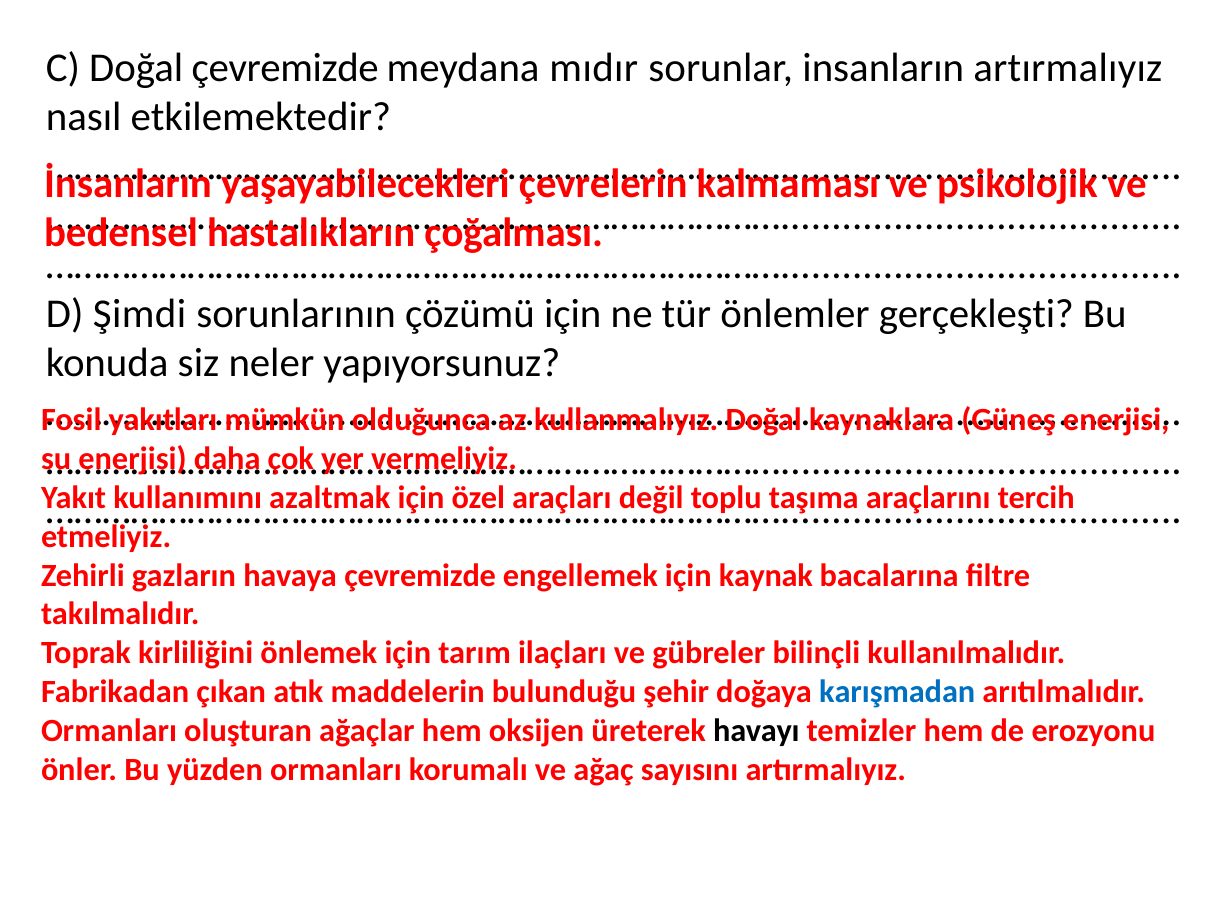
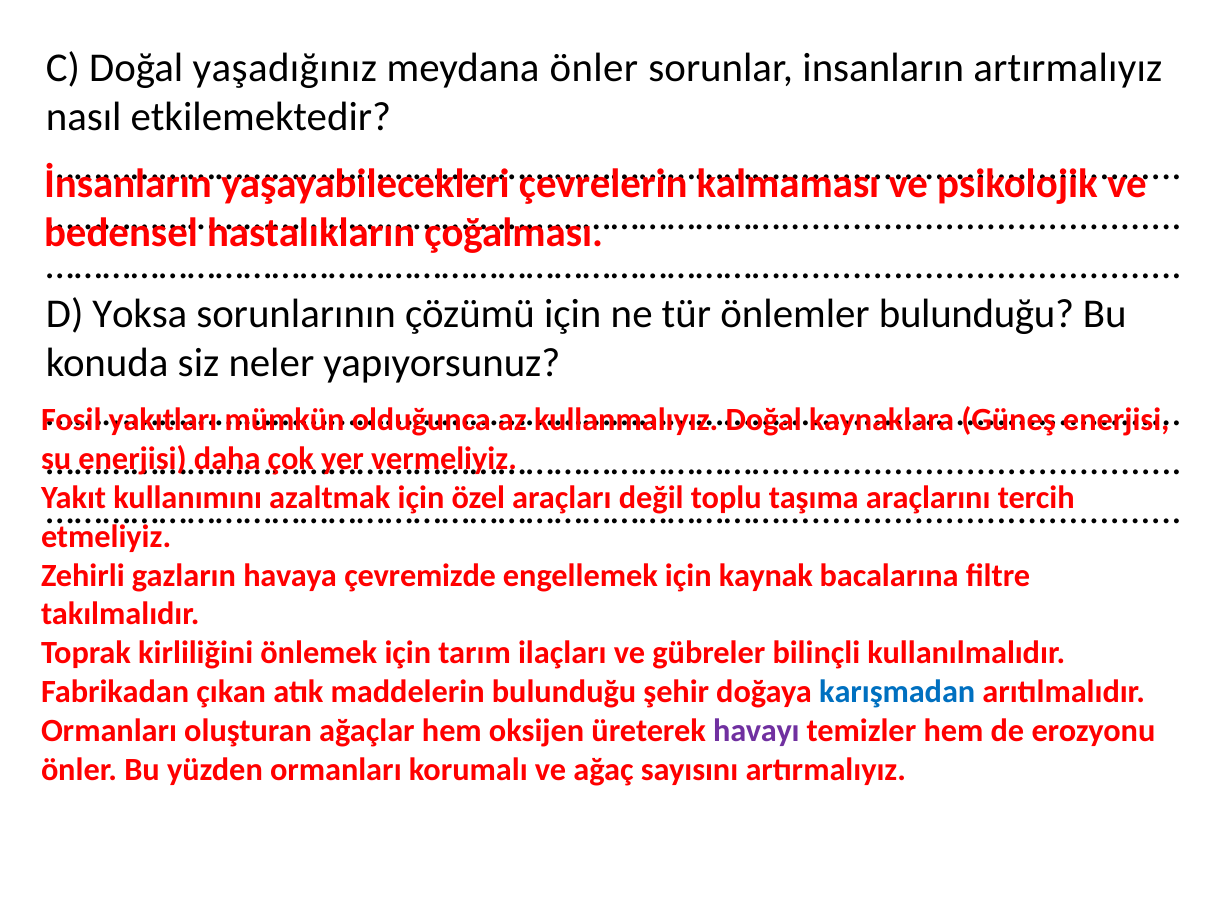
Doğal çevremizde: çevremizde -> yaşadığınız (285, 68)
meydana mıdır: mıdır -> önler (594, 68)
Şimdi: Şimdi -> Yoksa (140, 314)
önlemler gerçekleşti: gerçekleşti -> bulunduğu (976, 314)
havayı colour: black -> purple (756, 731)
